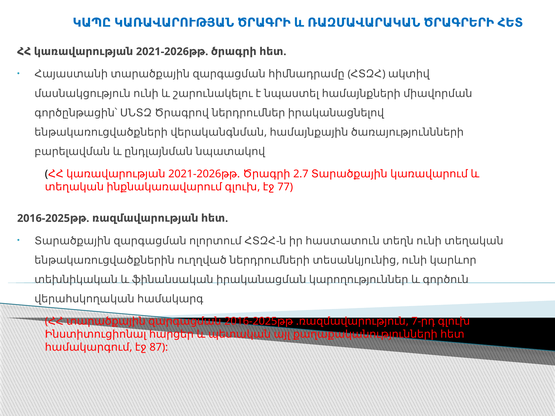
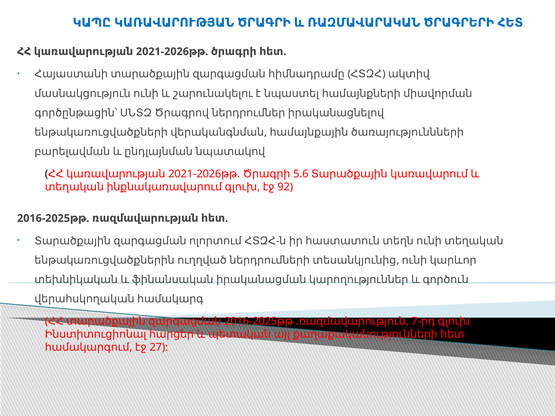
2.7: 2.7 -> 5.6 (301, 174)
77: 77 -> 92 (285, 187)
87: 87 -> 27 (159, 347)
